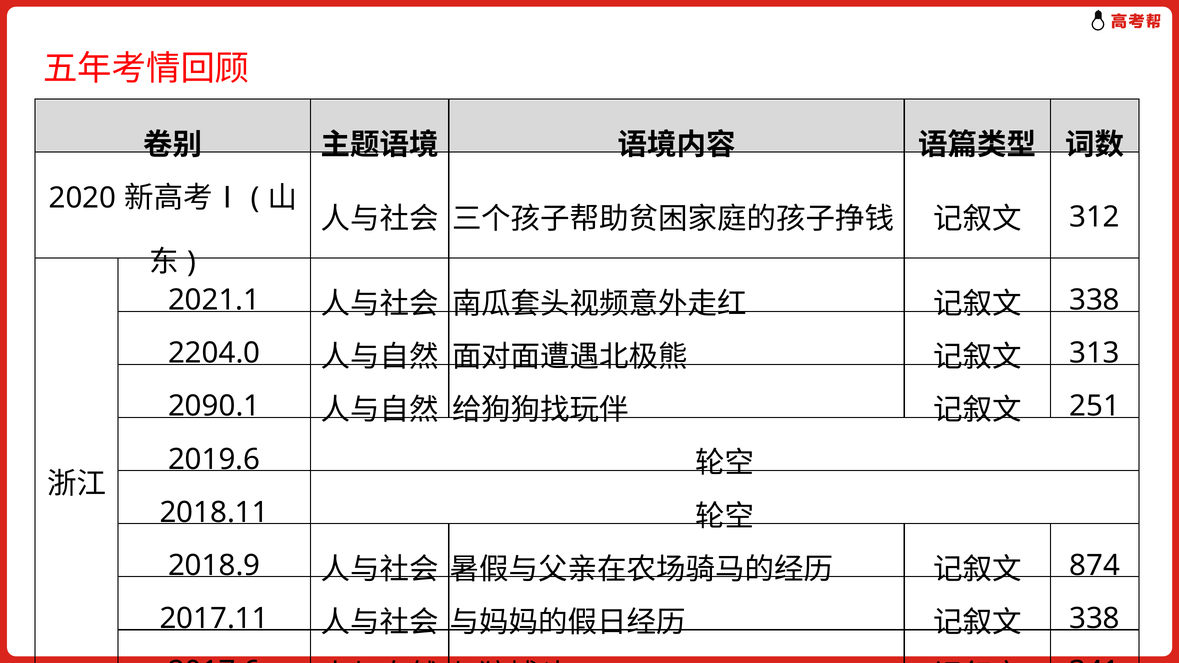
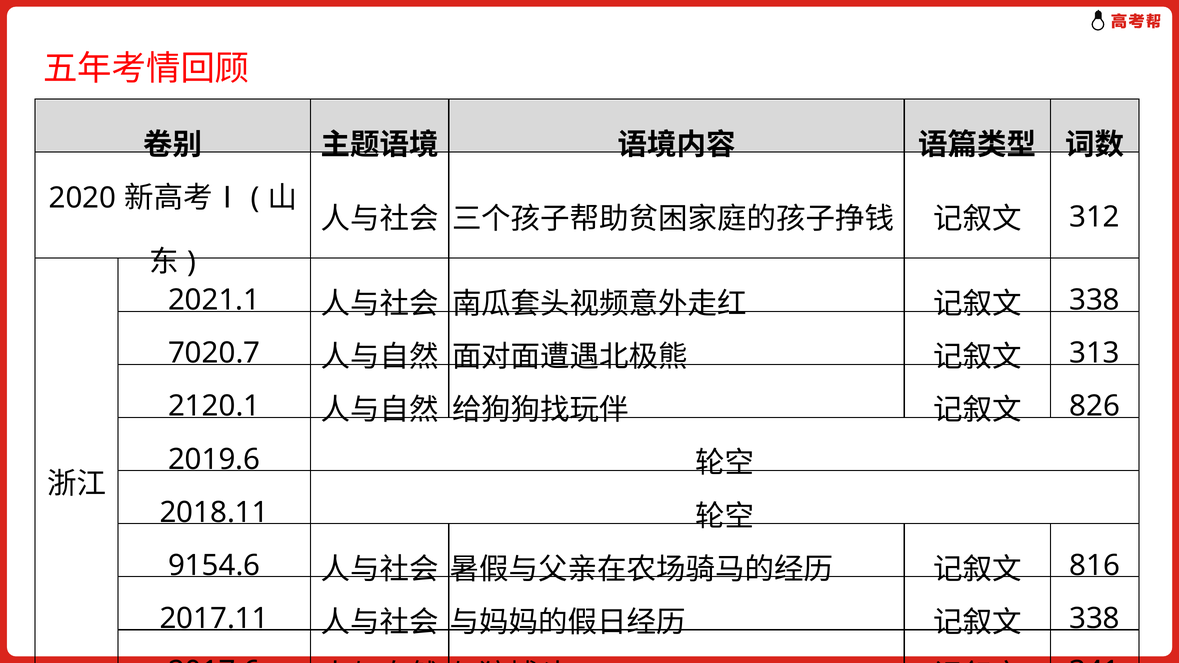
2204.0: 2204.0 -> 7020.7 (214, 353)
2090.1: 2090.1 -> 2120.1 (214, 406)
251: 251 -> 826 (1095, 406)
2018.9: 2018.9 -> 9154.6 (214, 566)
874: 874 -> 816 (1095, 566)
